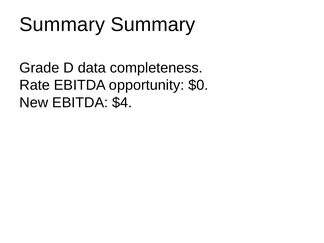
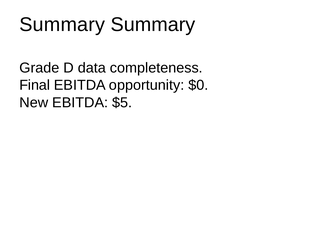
Rate: Rate -> Final (35, 85)
$4: $4 -> $5 (122, 103)
